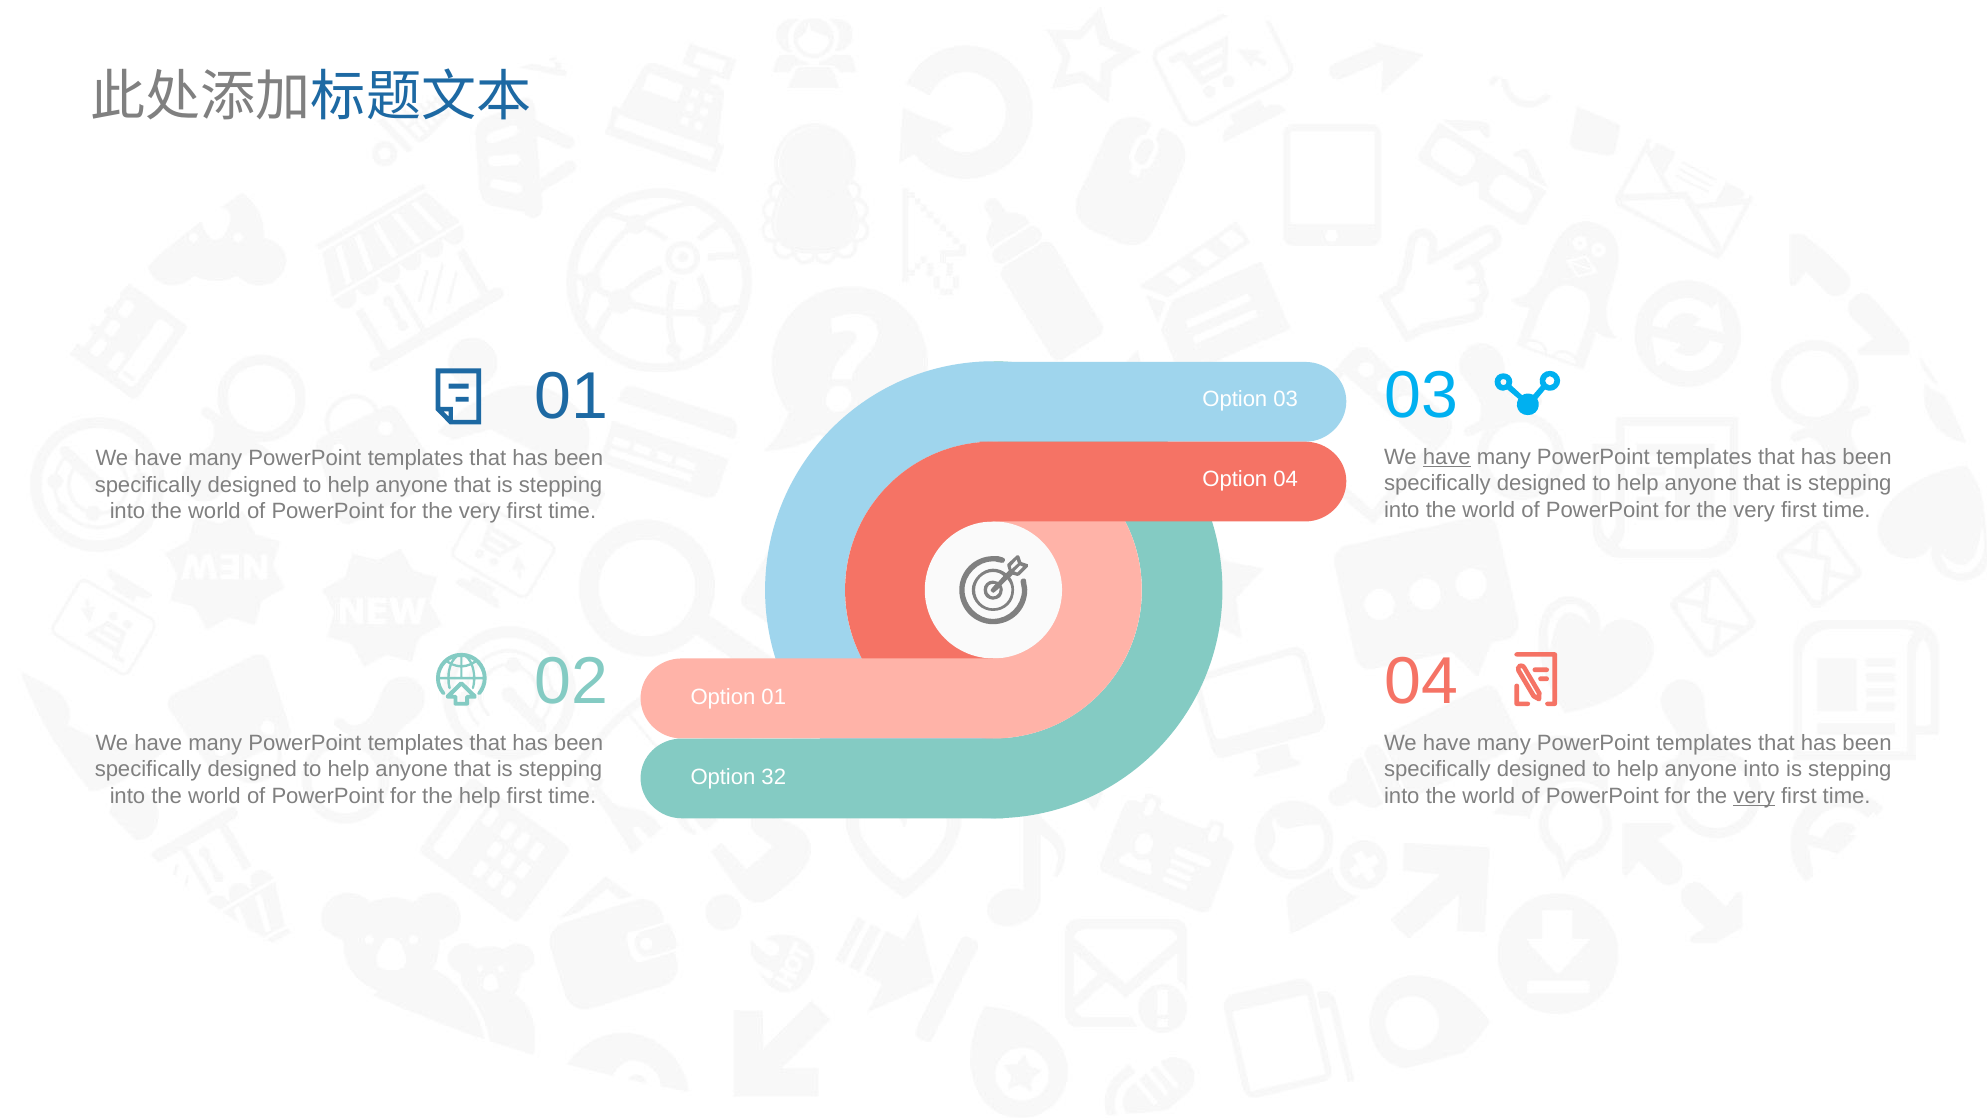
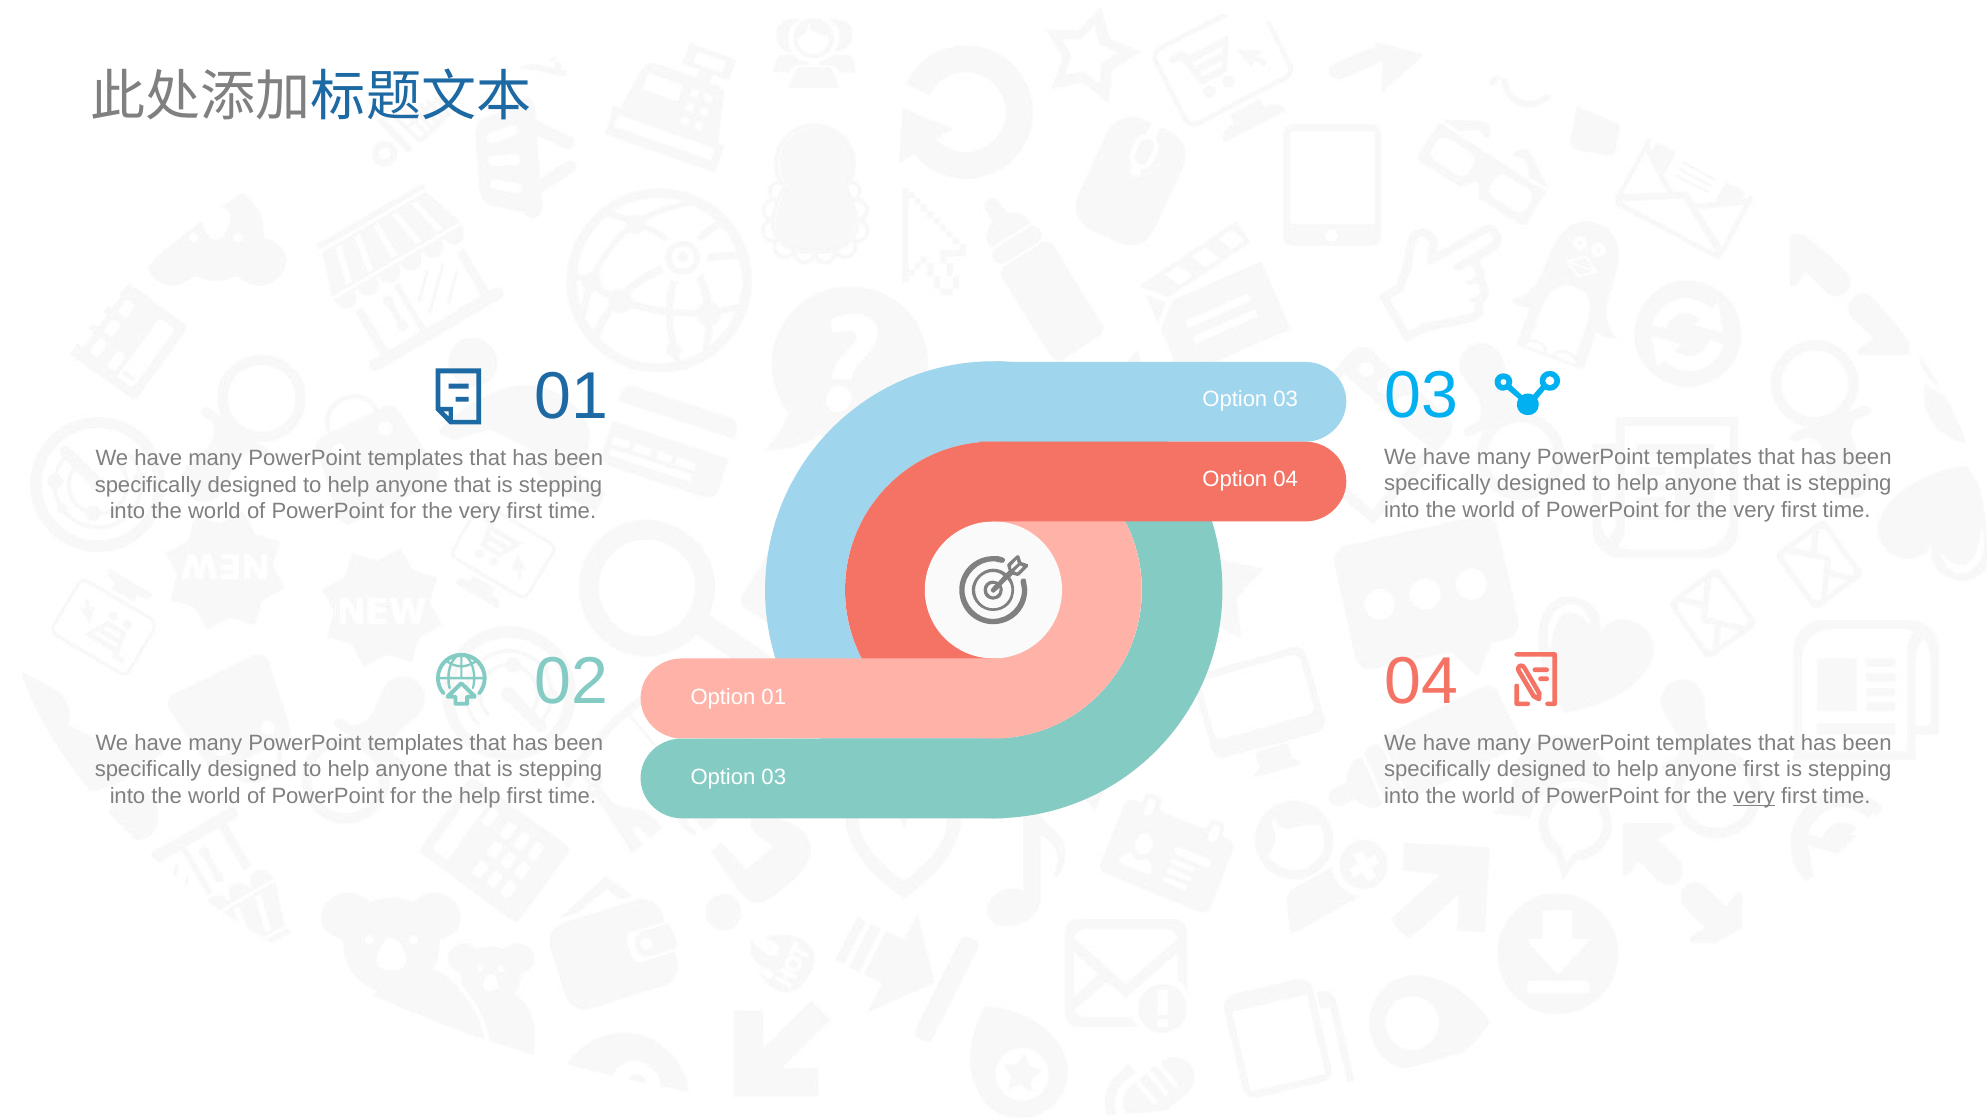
have underline: present -> none (1447, 457)
anyone into: into -> first (1762, 769)
32: 32 -> 03 (774, 777)
